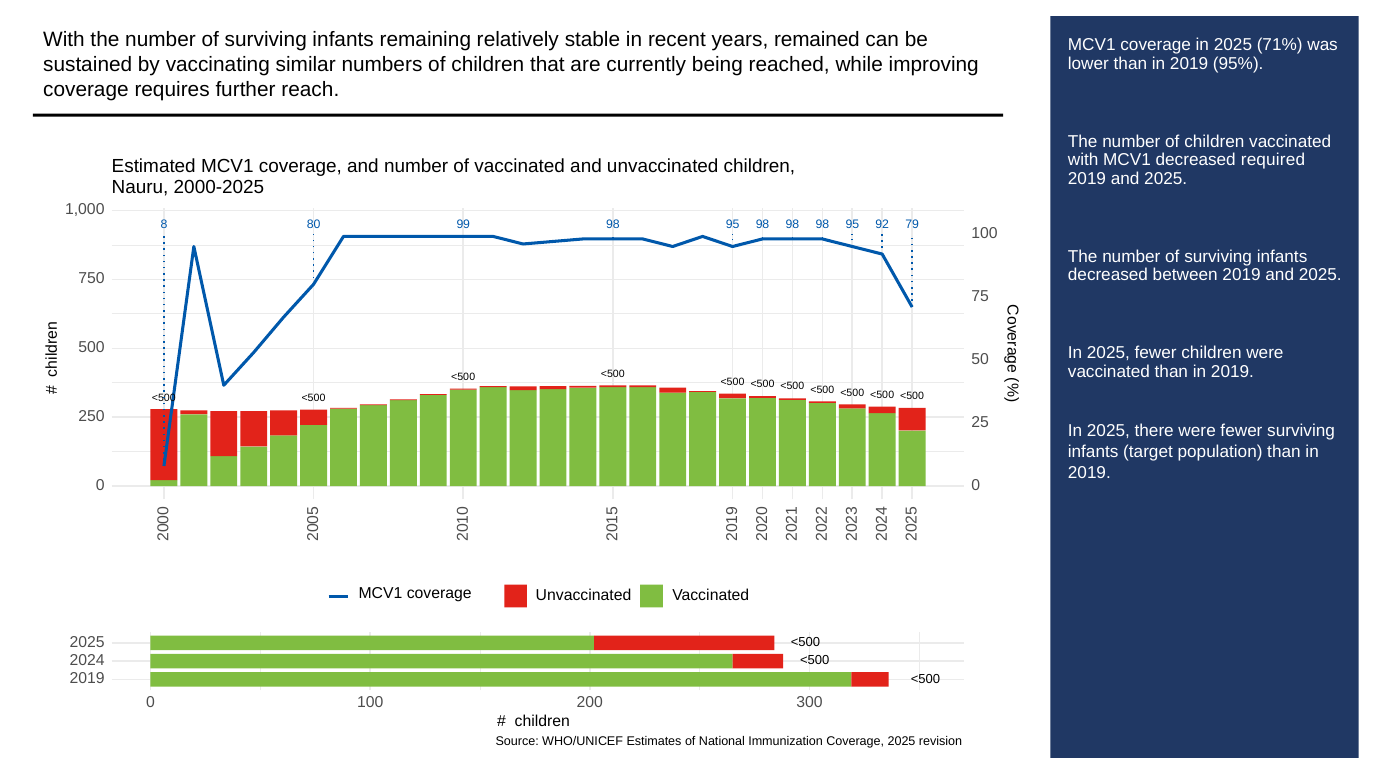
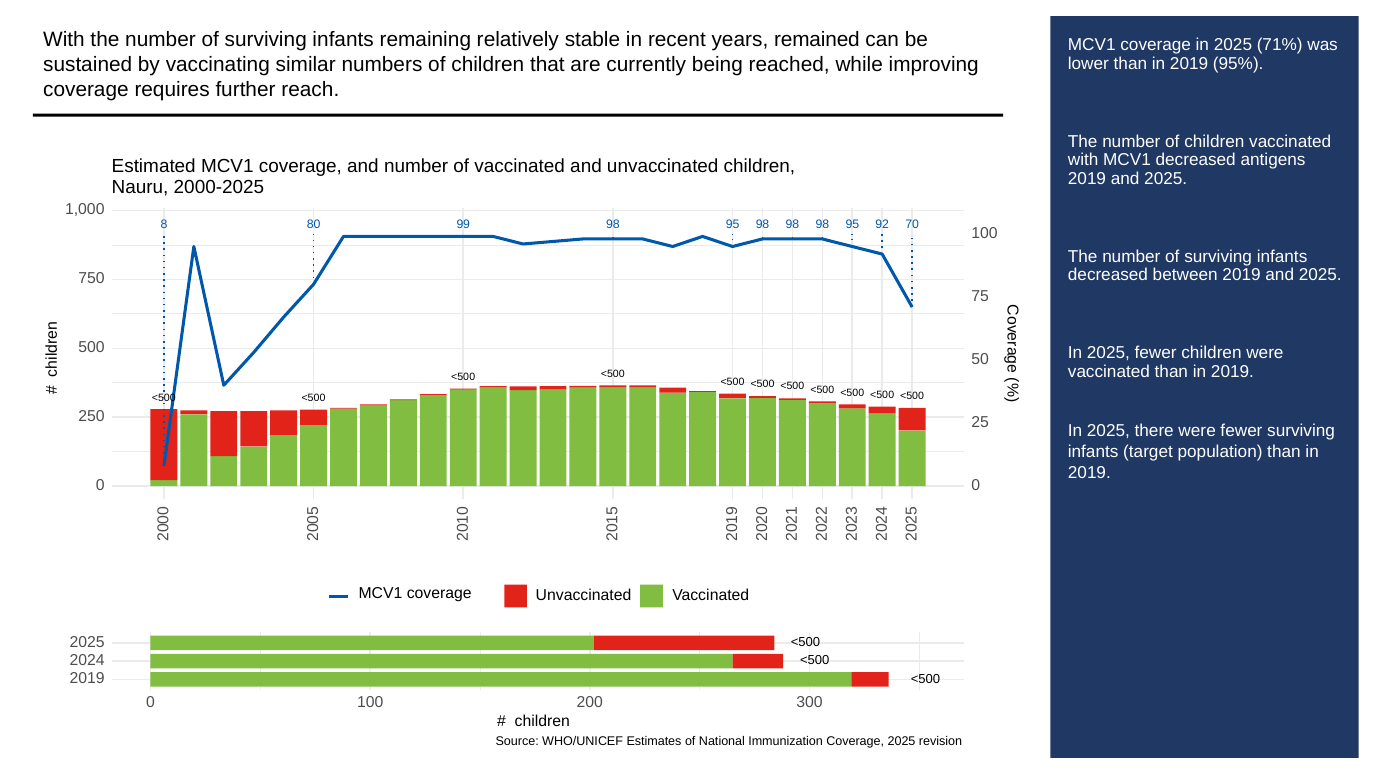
required: required -> antigens (1273, 160)
79: 79 -> 70 (912, 224)
